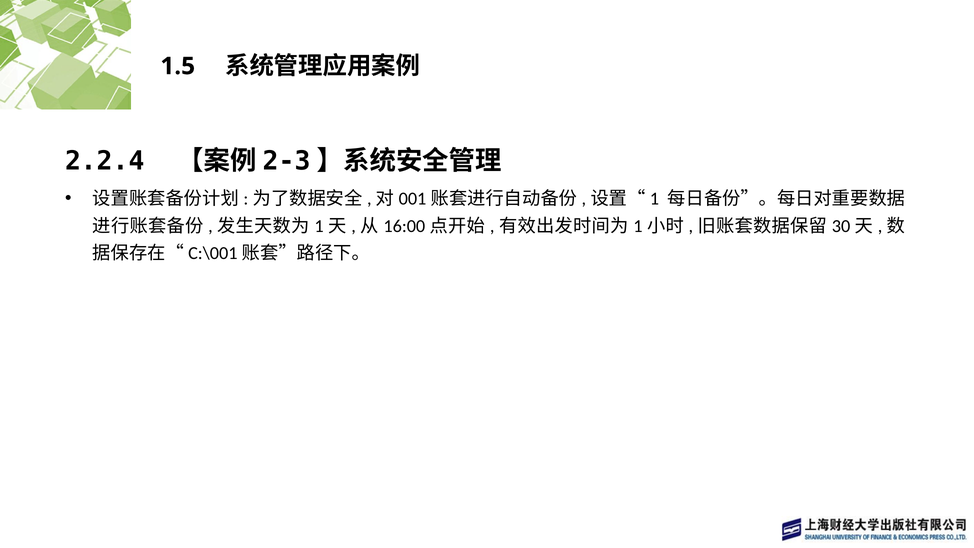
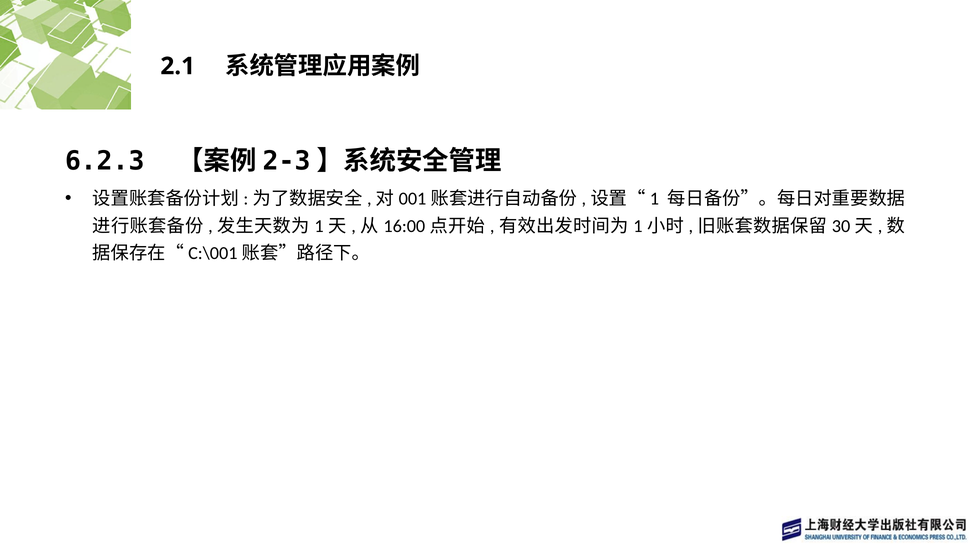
1.5: 1.5 -> 2.1 (178, 66)
2.2.4: 2.2.4 -> 6.2.3 (105, 161)
